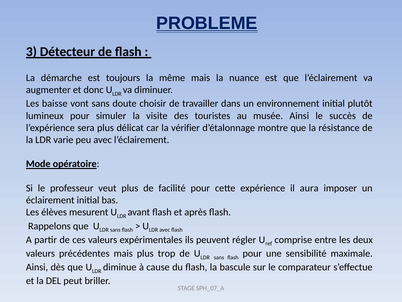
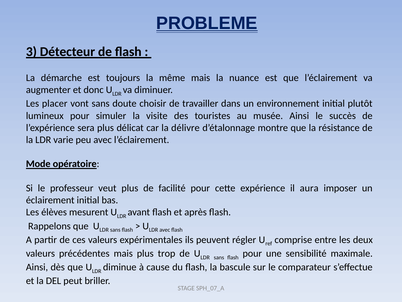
baisse: baisse -> placer (55, 103)
vérifier: vérifier -> délivre (185, 128)
